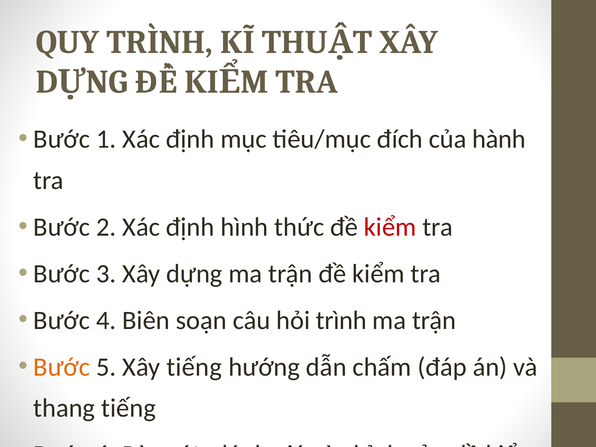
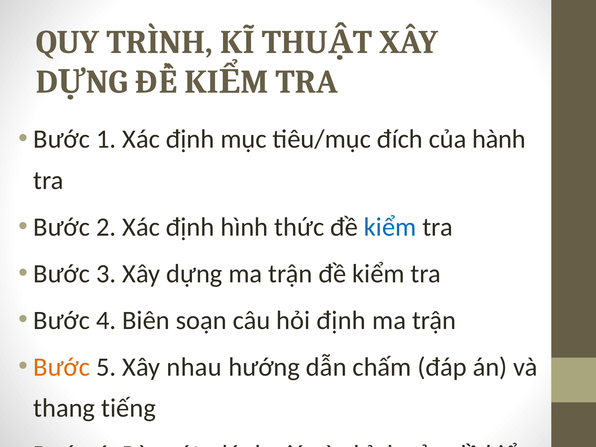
kiểm colour: red -> blue (390, 227)
hỏi trình: trình -> định (341, 320)
Xây tiếng: tiếng -> nhau (194, 367)
